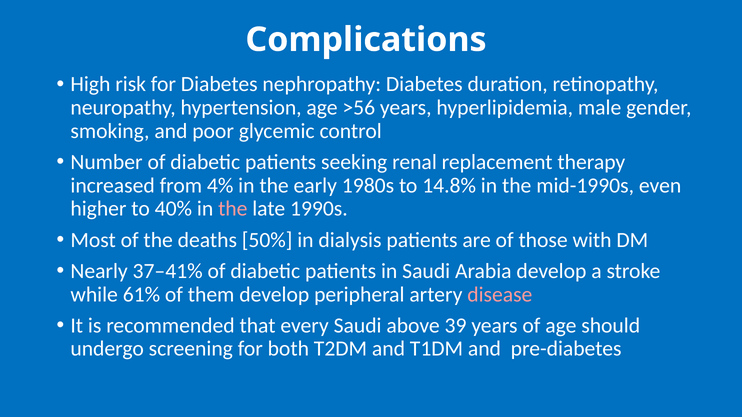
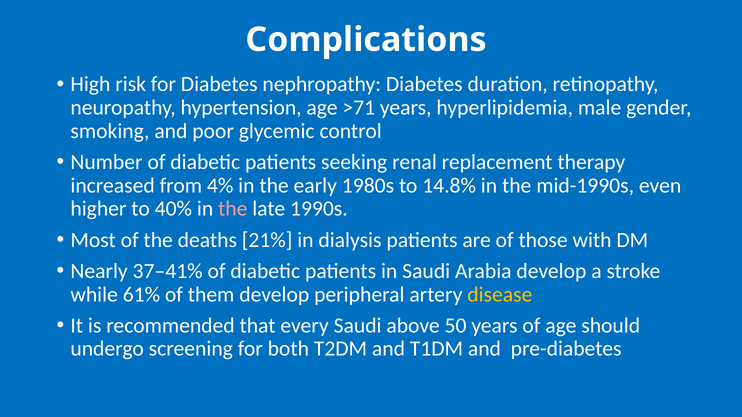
>56: >56 -> >71 (359, 108)
50%: 50% -> 21% (267, 240)
disease colour: pink -> yellow (500, 295)
39: 39 -> 50 (456, 326)
